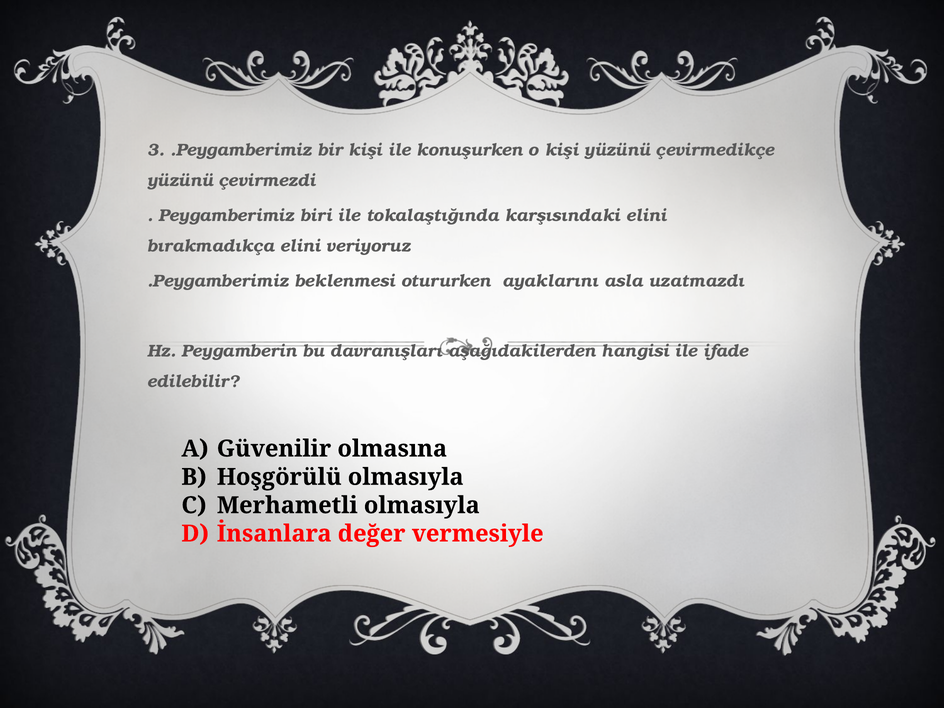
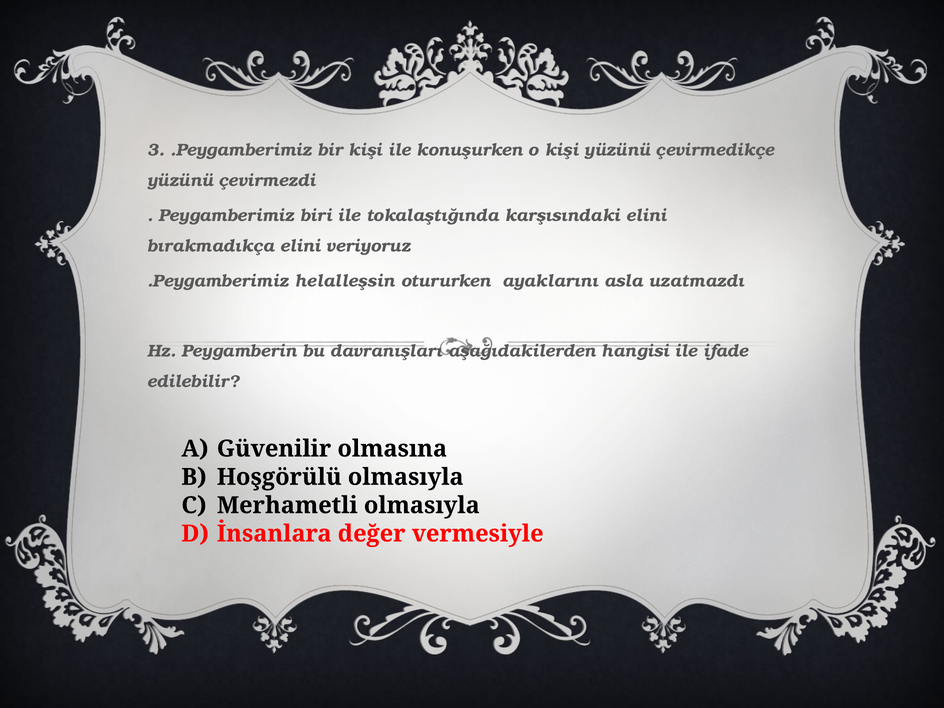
beklenmesi: beklenmesi -> helalleşsin (345, 281)
